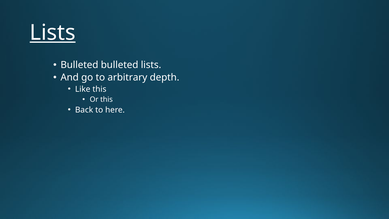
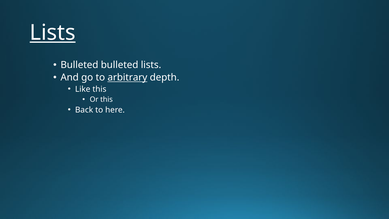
arbitrary underline: none -> present (127, 77)
